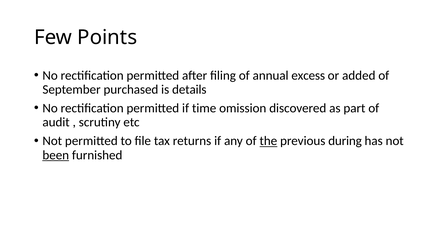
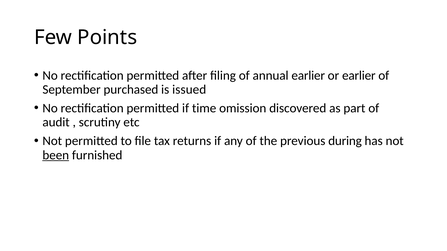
annual excess: excess -> earlier (308, 76)
or added: added -> earlier (359, 76)
details: details -> issued (189, 90)
the underline: present -> none (268, 141)
